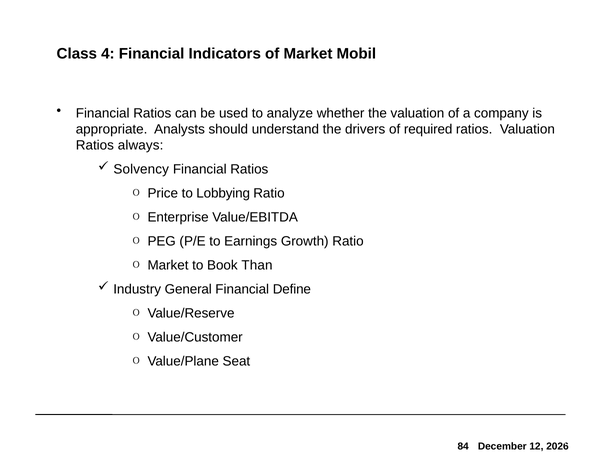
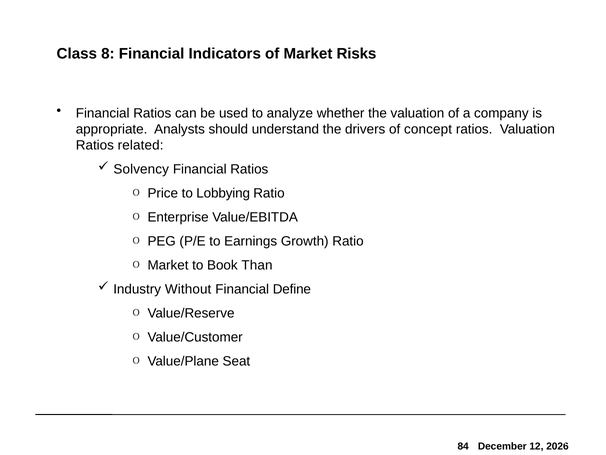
4: 4 -> 8 (108, 54)
Mobil: Mobil -> Risks (356, 54)
required: required -> concept (428, 129)
always: always -> related (141, 145)
General: General -> Without (188, 289)
